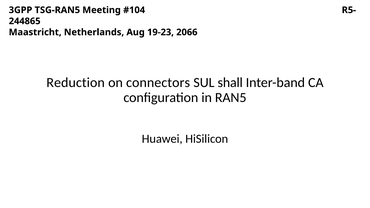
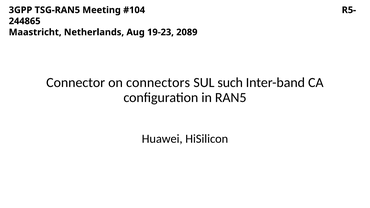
2066: 2066 -> 2089 (187, 32)
Reduction: Reduction -> Connector (76, 83)
shall: shall -> such (230, 83)
